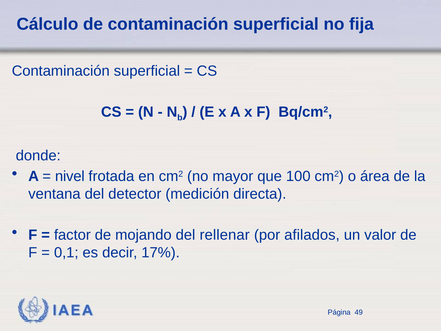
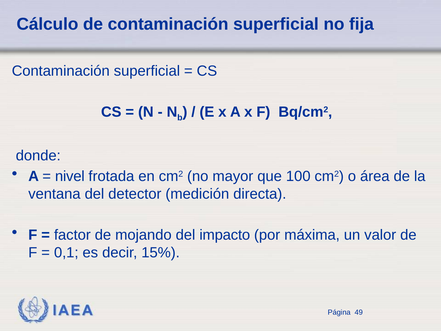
rellenar: rellenar -> impacto (225, 235)
afilados: afilados -> máxima (312, 235)
17%: 17% -> 15% (161, 253)
